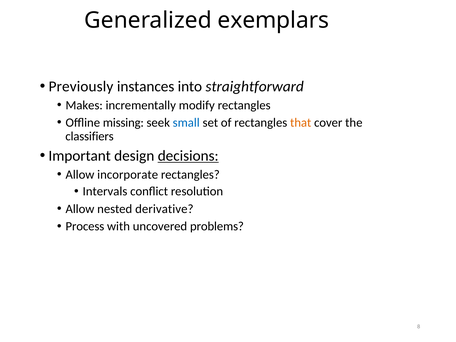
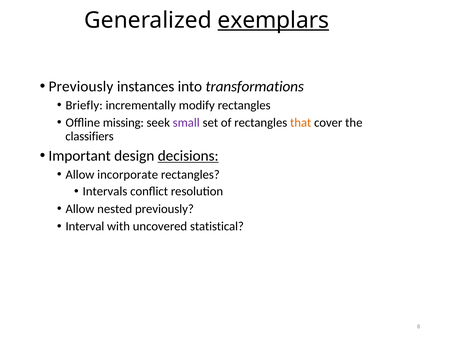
exemplars underline: none -> present (273, 20)
straightforward: straightforward -> transformations (255, 86)
Makes: Makes -> Briefly (84, 105)
small colour: blue -> purple (186, 123)
nested derivative: derivative -> previously (164, 209)
Process: Process -> Interval (85, 226)
problems: problems -> statistical (217, 226)
